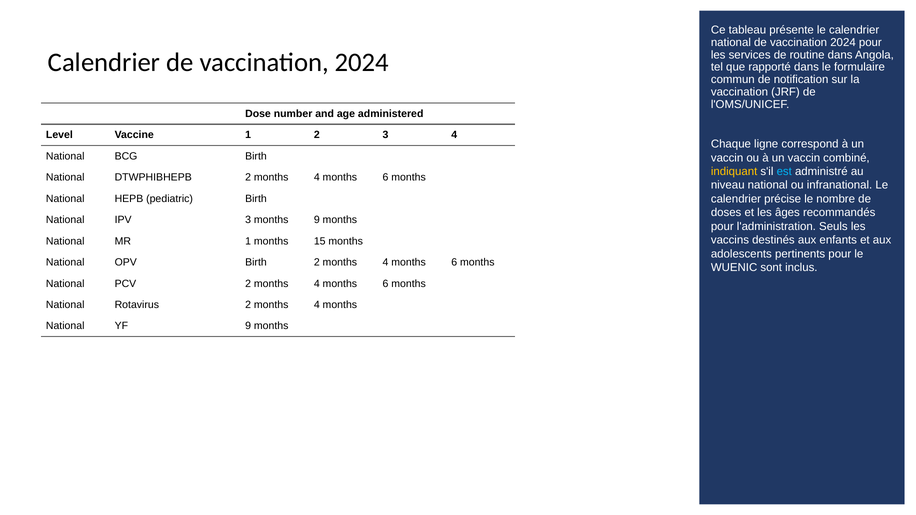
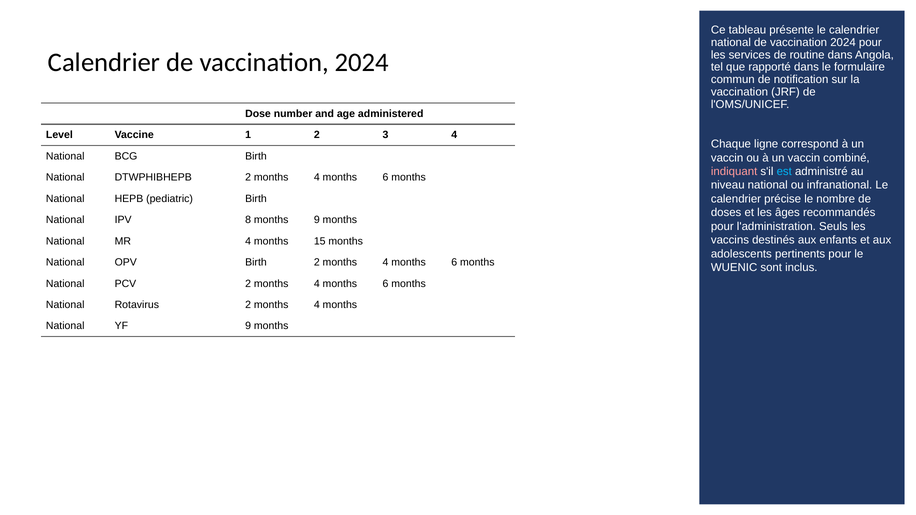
indiquant colour: yellow -> pink (734, 172)
IPV 3: 3 -> 8 (248, 220)
MR 1: 1 -> 4 (248, 241)
